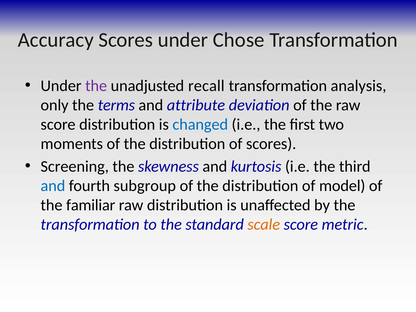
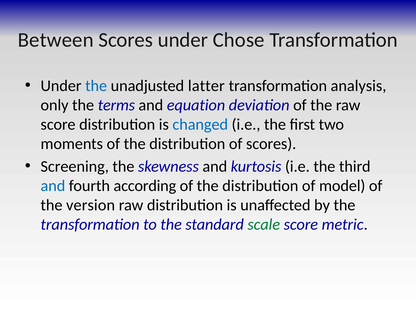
Accuracy: Accuracy -> Between (56, 40)
the colour: purple -> blue (96, 86)
recall: recall -> latter (206, 86)
attribute: attribute -> equation (196, 105)
subgroup: subgroup -> according (145, 186)
familiar: familiar -> version (91, 205)
scale colour: orange -> green (264, 225)
